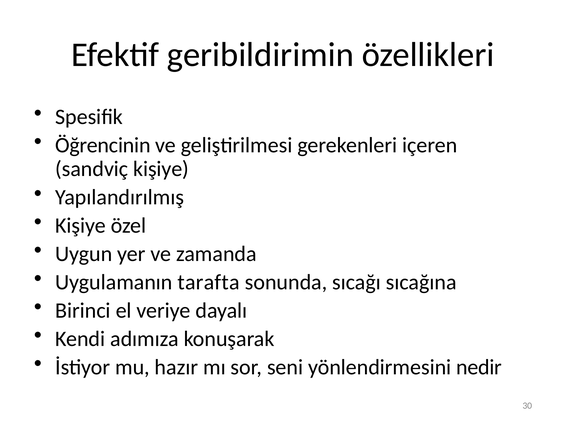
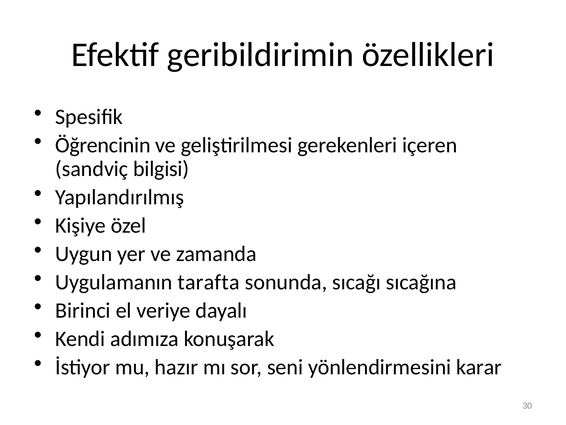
sandviç kişiye: kişiye -> bilgisi (161, 169)
nedir: nedir -> karar (479, 367)
